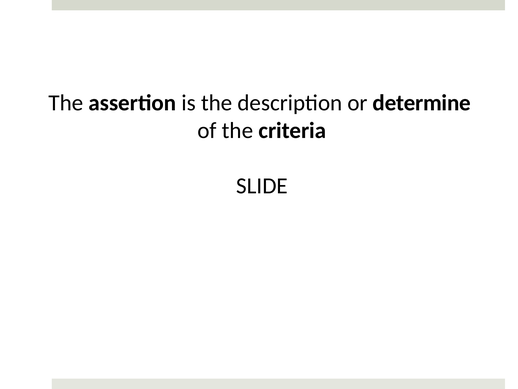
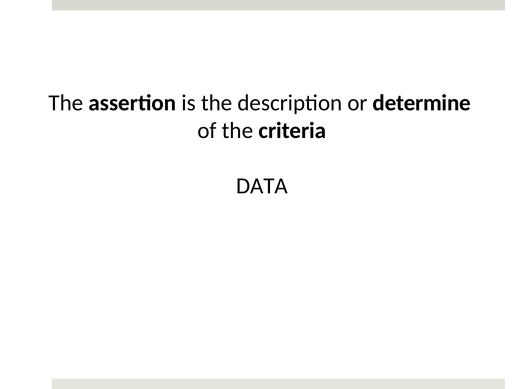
SLIDE: SLIDE -> DATA (262, 186)
